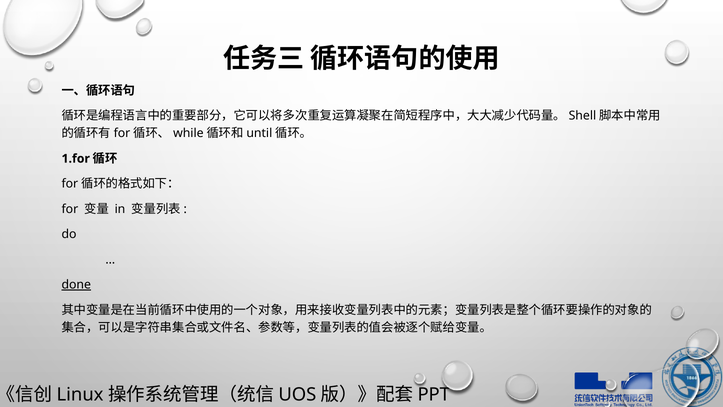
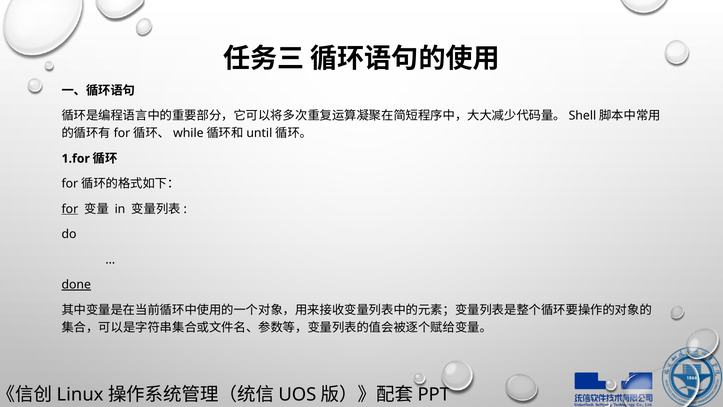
for underline: none -> present (70, 209)
